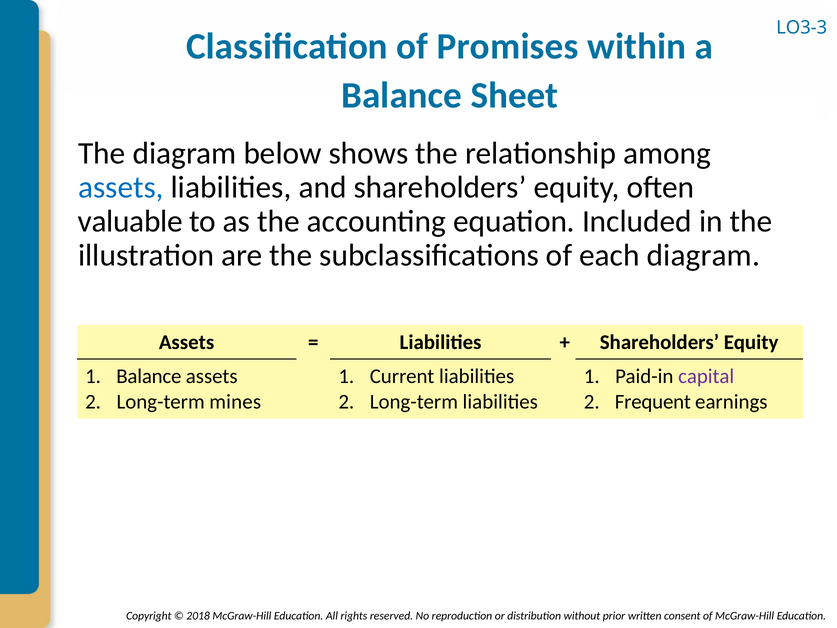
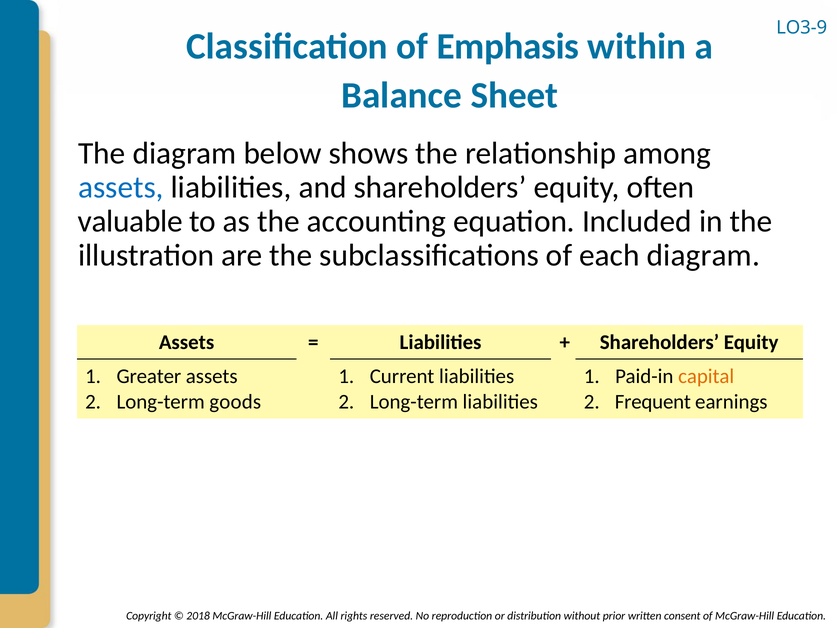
LO3-3: LO3-3 -> LO3-9 (802, 27)
Promises: Promises -> Emphasis (508, 46)
Balance: Balance -> Greater (149, 376)
capital colour: purple -> orange (706, 376)
mines: mines -> goods (235, 402)
